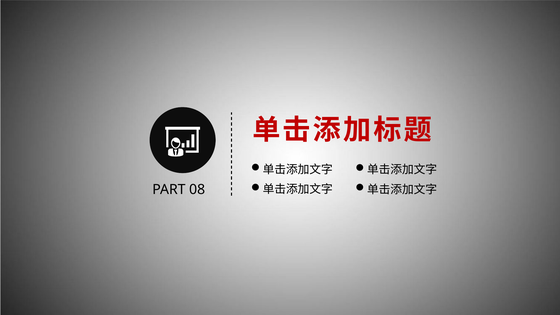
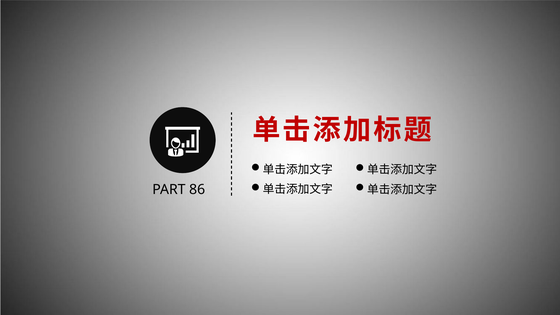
08: 08 -> 86 (197, 190)
